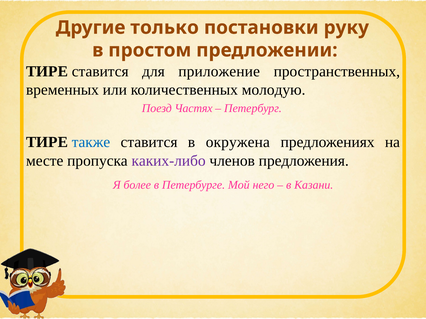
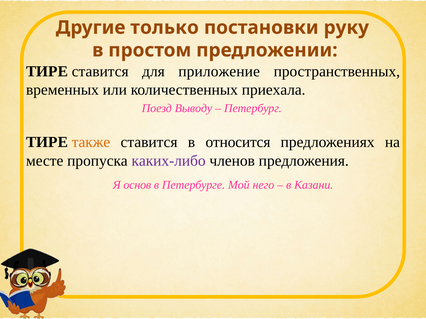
молодую: молодую -> приехала (274, 90)
Частях: Частях -> Выводу (194, 109)
также colour: blue -> orange (91, 142)
окружена: окружена -> относится (238, 142)
более: более -> основ (137, 185)
